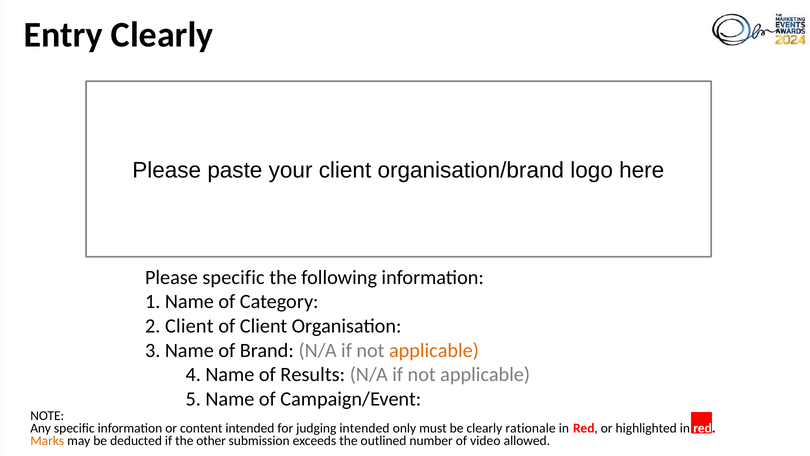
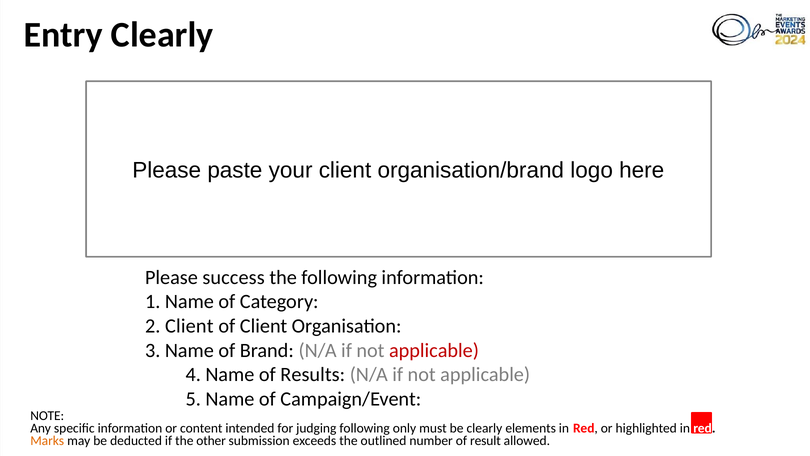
Please specific: specific -> success (234, 277)
applicable colour: orange -> red (434, 350)
judging intended: intended -> following (365, 428)
rationale: rationale -> elements (531, 428)
video: video -> result (485, 440)
